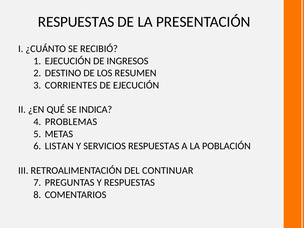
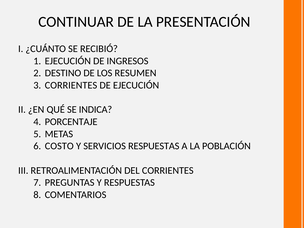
RESPUESTAS: RESPUESTAS -> CONTINUAR (76, 22)
PROBLEMAS: PROBLEMAS -> PORCENTAJE (71, 122)
LISTAN: LISTAN -> COSTO (59, 146)
DEL CONTINUAR: CONTINUAR -> CORRIENTES (168, 170)
